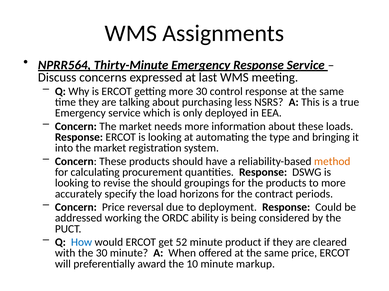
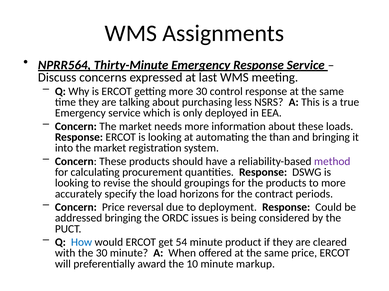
type: type -> than (280, 137)
method colour: orange -> purple (332, 162)
addressed working: working -> bringing (123, 219)
ability: ability -> issues (205, 219)
52: 52 -> 54 (181, 243)
